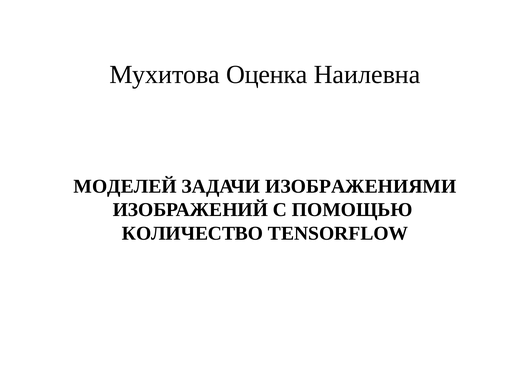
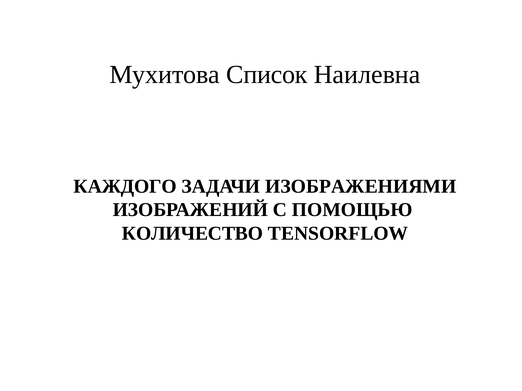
Оценка: Оценка -> Список (267, 74)
МОДЕЛЕЙ: МОДЕЛЕЙ -> КАЖДОГО (125, 187)
